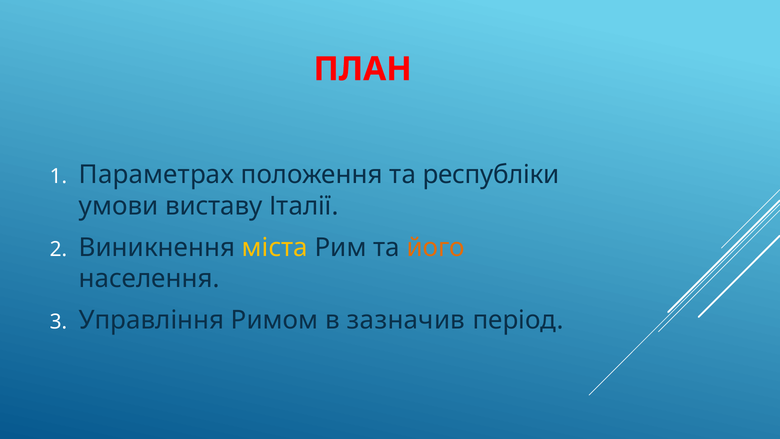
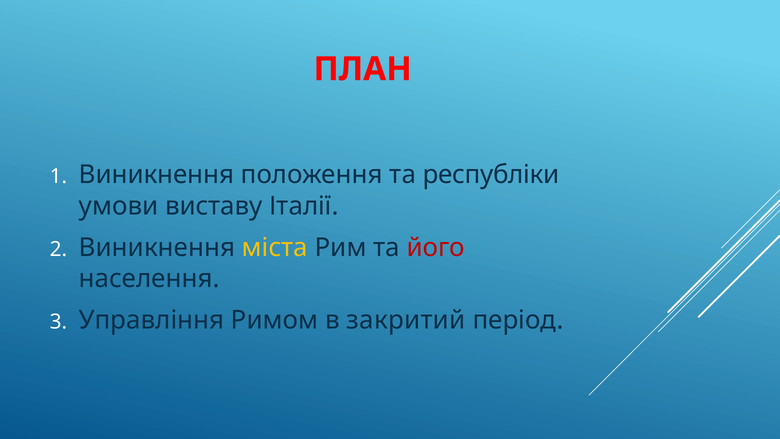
Параметрах: Параметрах -> Виникнення (157, 175)
його colour: orange -> red (436, 247)
зазначив: зазначив -> закритий (406, 320)
